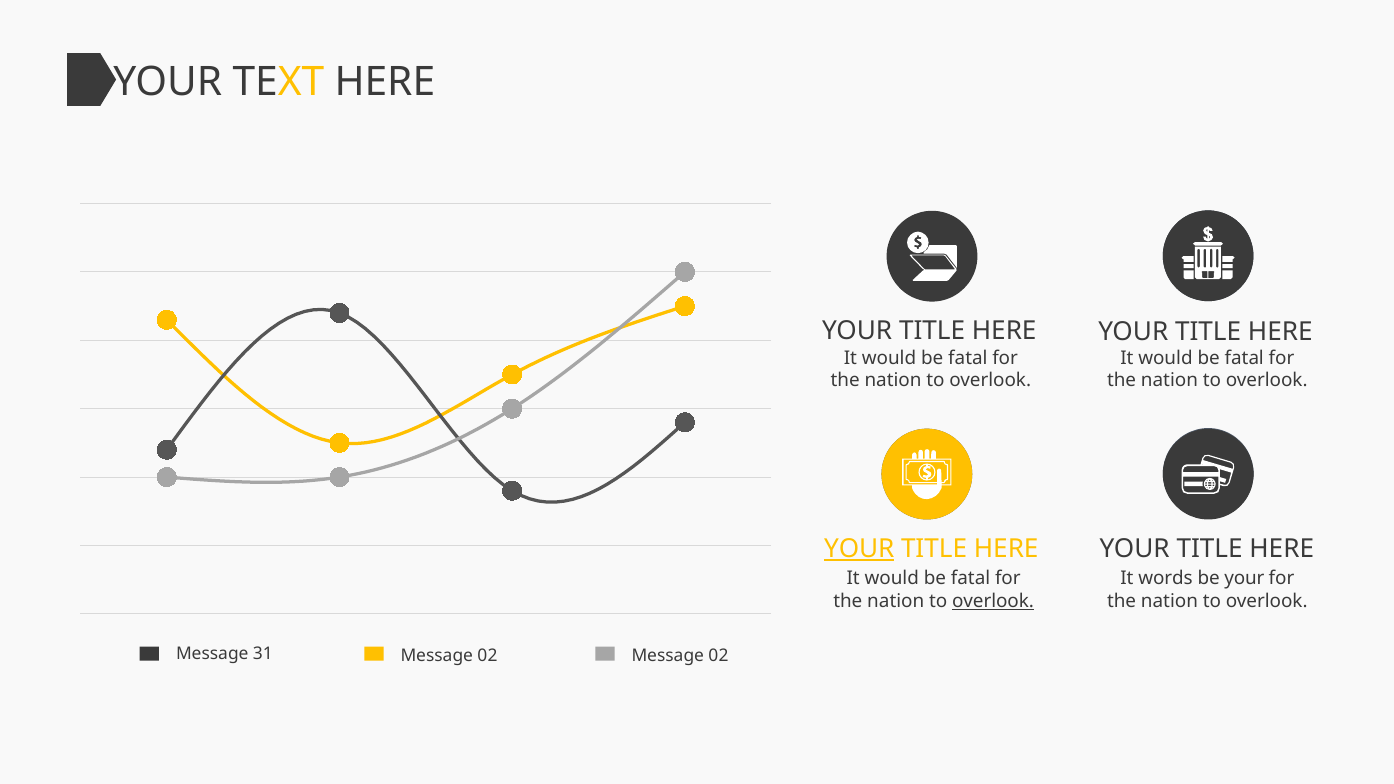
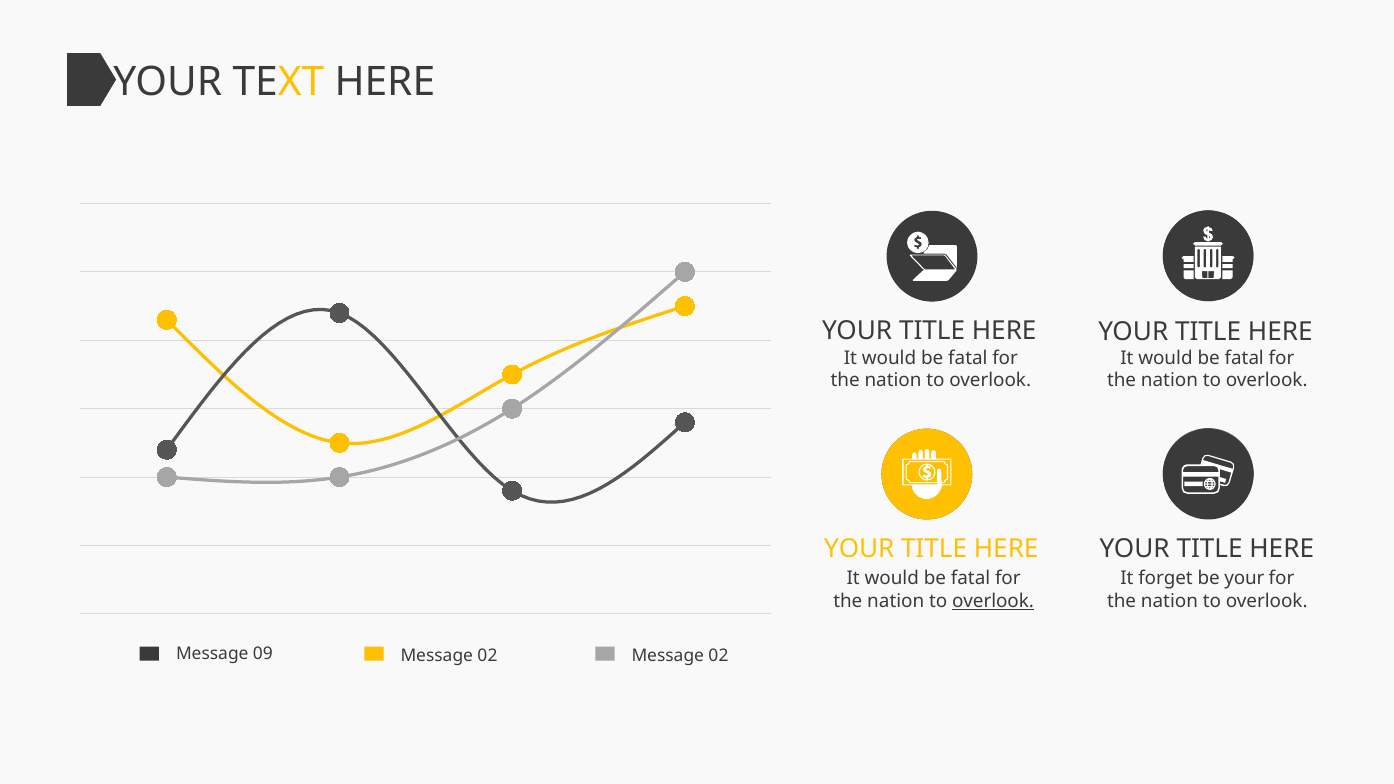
YOUR underline: present -> none (859, 549)
words: words -> forget (1166, 579)
31: 31 -> 09 (263, 654)
